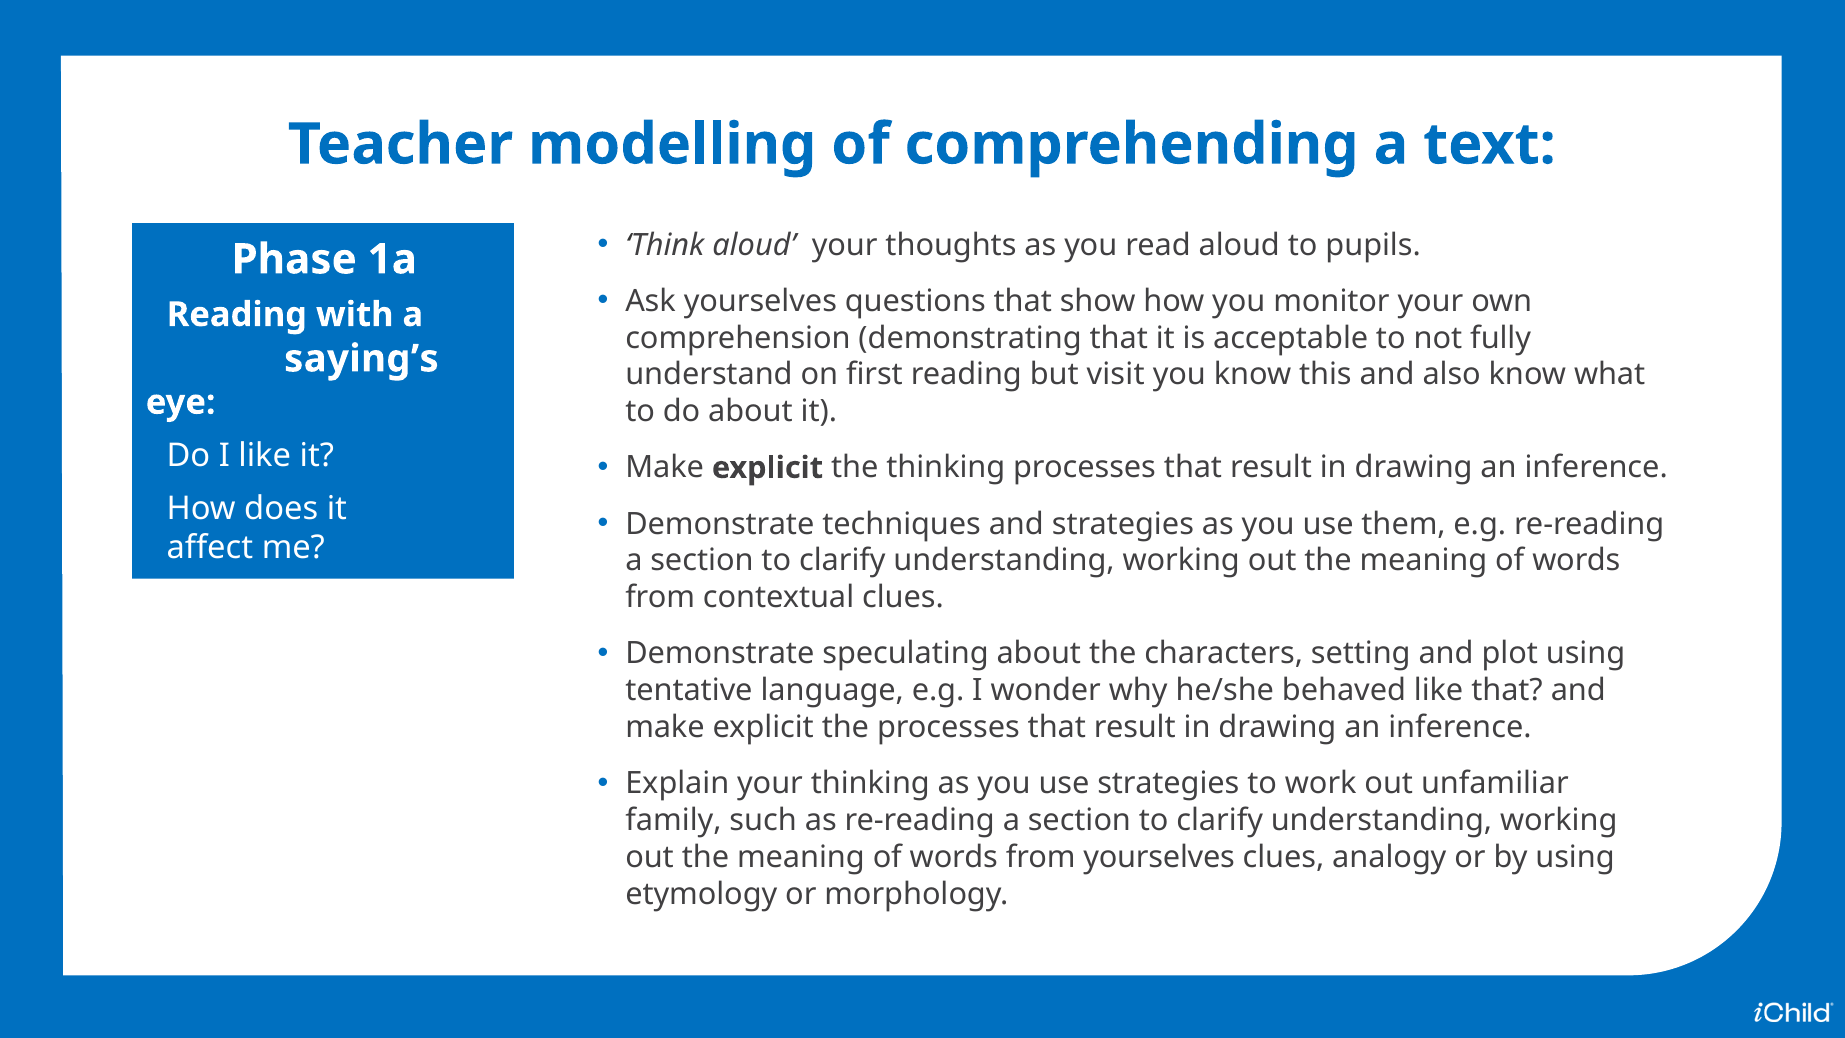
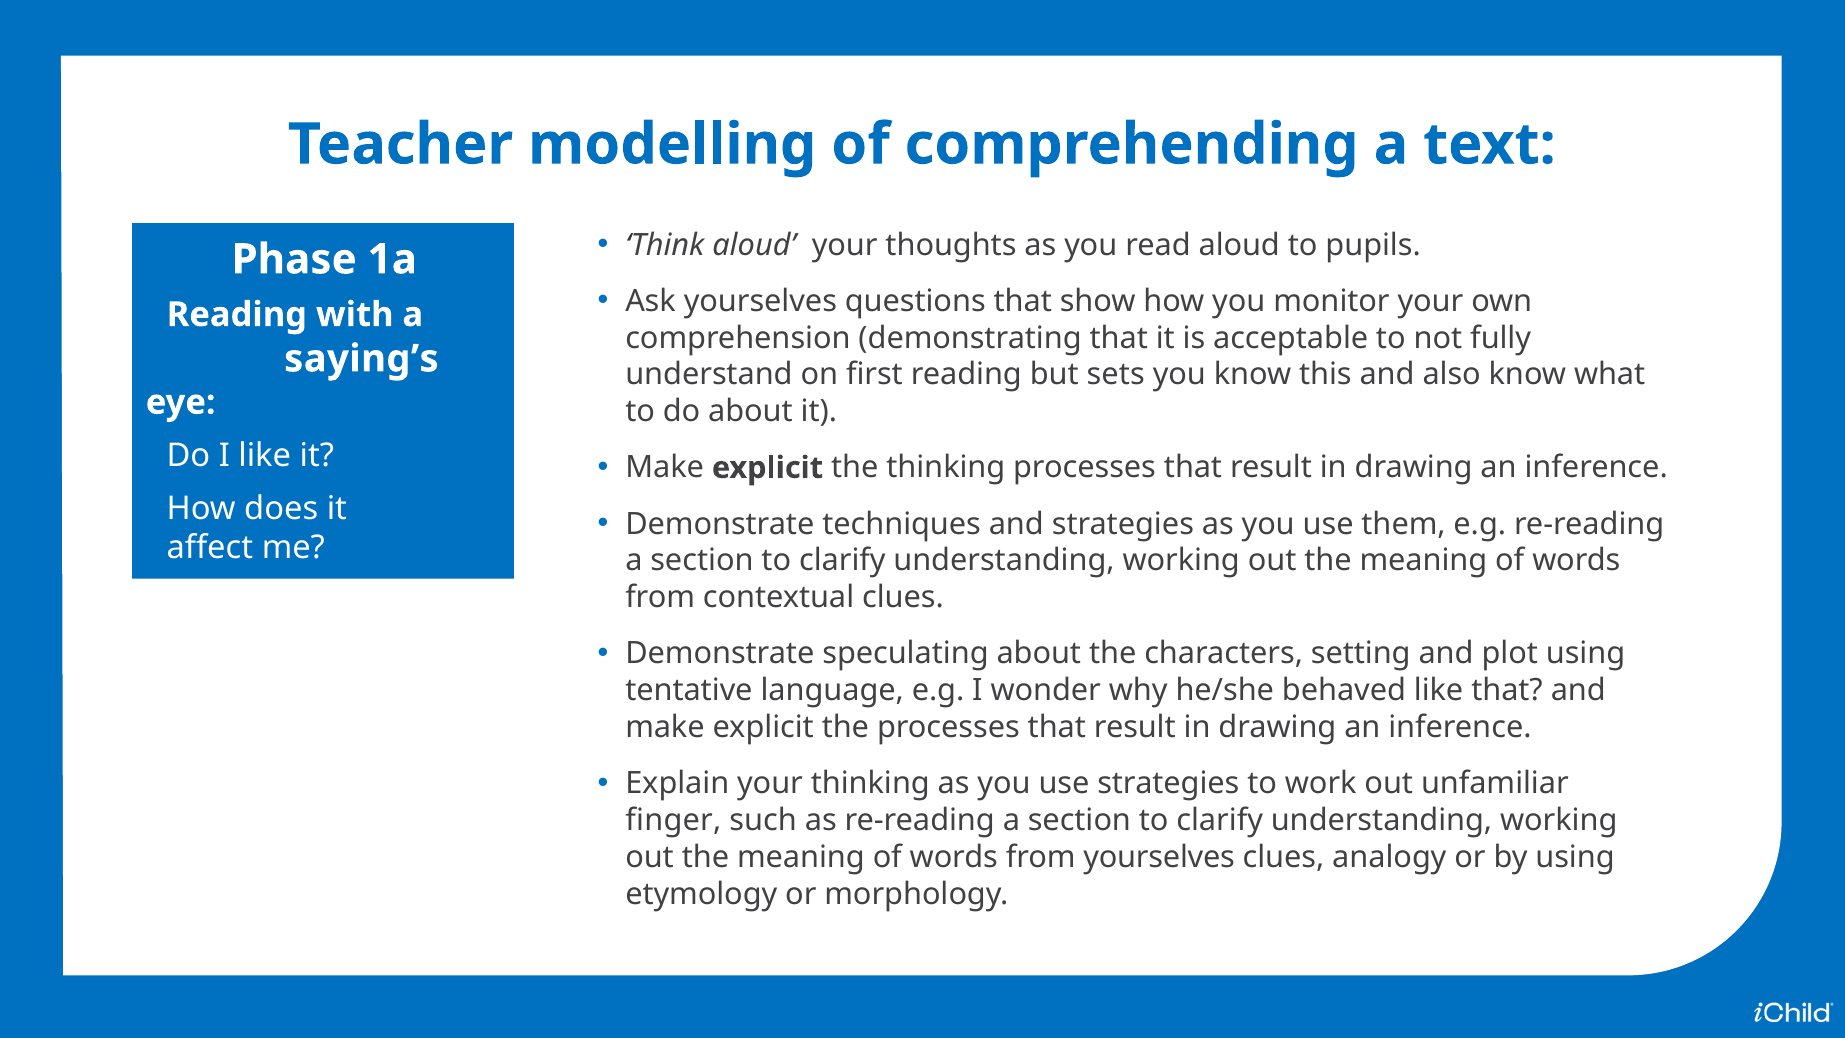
visit: visit -> sets (1116, 375)
family: family -> finger (673, 820)
